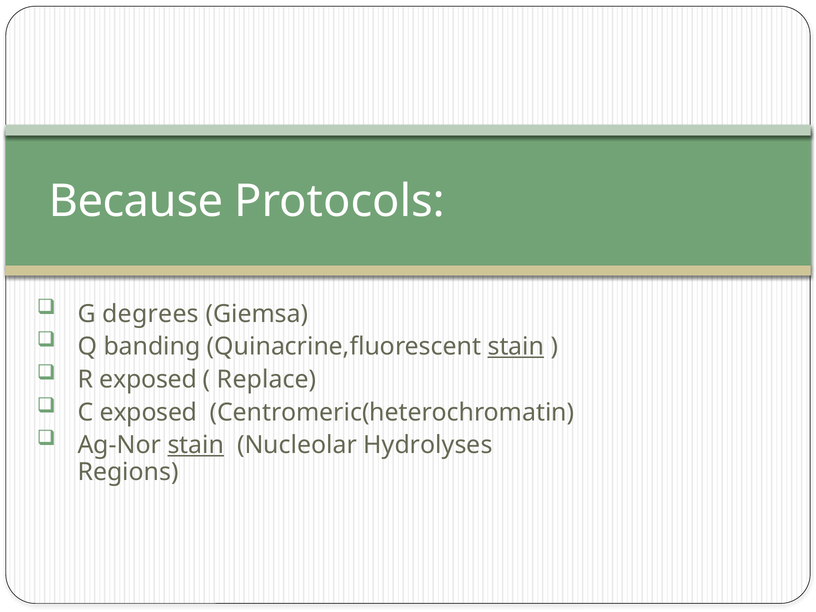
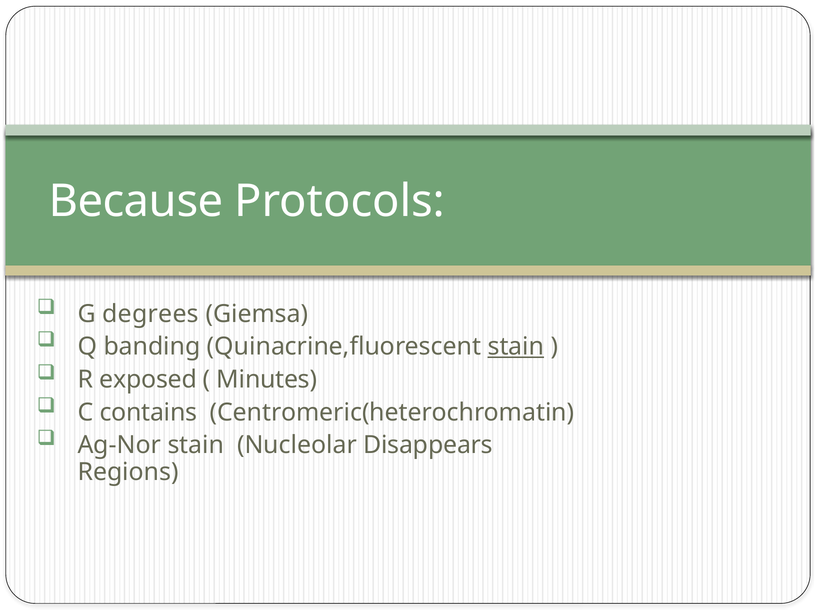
Replace: Replace -> Minutes (267, 380)
C exposed: exposed -> contains (148, 412)
stain underline: present -> none (196, 445)
Hydrolyses: Hydrolyses -> Disappears (428, 445)
